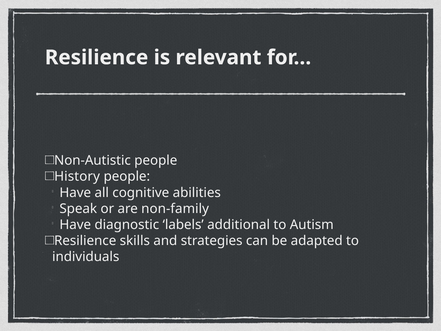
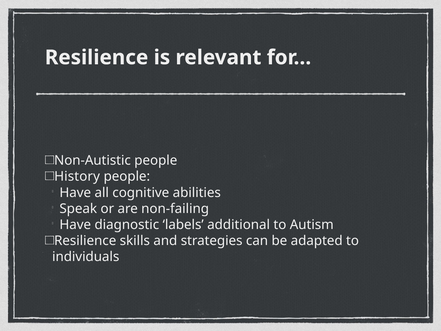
non-family: non-family -> non-failing (175, 208)
